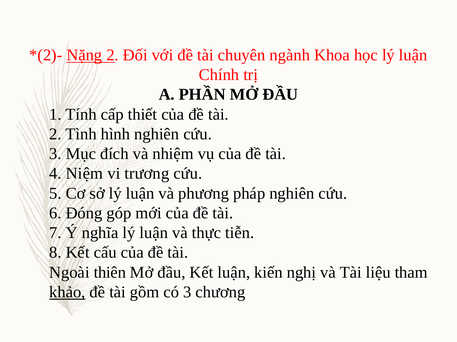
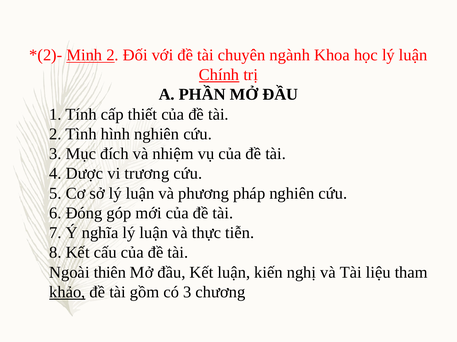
Nặng: Nặng -> Minh (84, 55)
Chính underline: none -> present (219, 75)
Niệm: Niệm -> Dược (84, 174)
